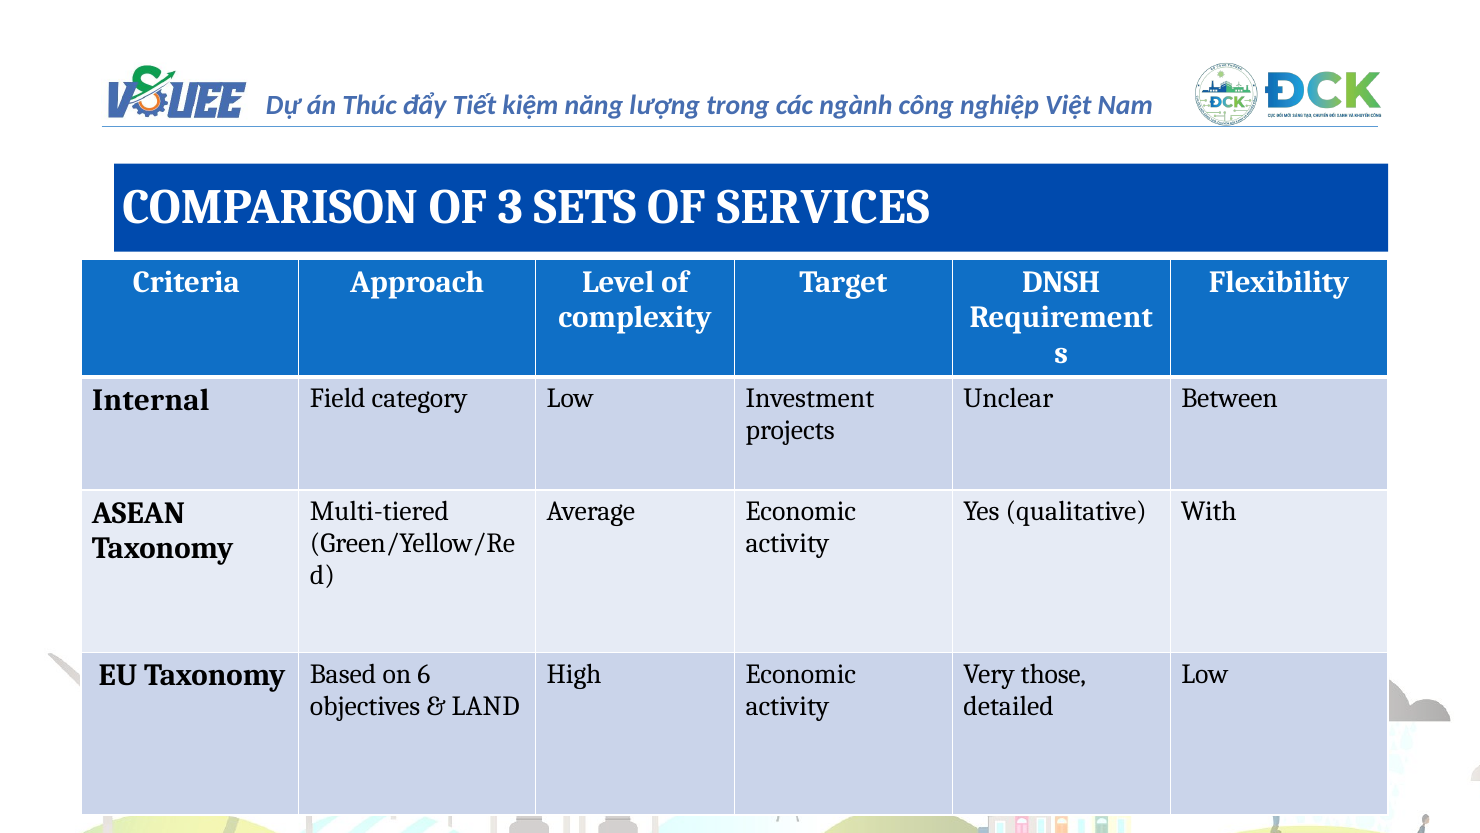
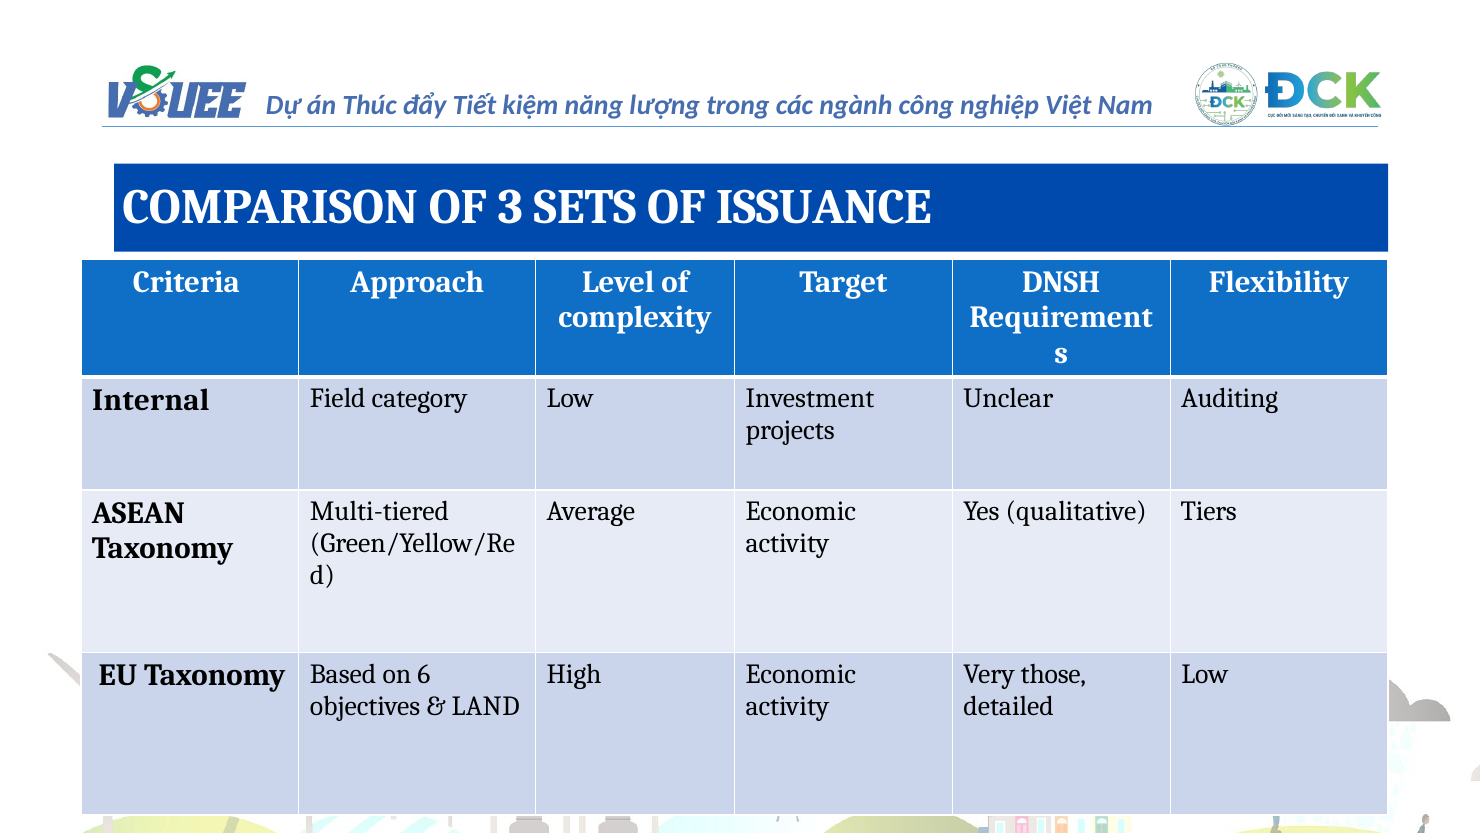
SERVICES: SERVICES -> ISSUANCE (824, 207)
Between: Between -> Auditing (1230, 398)
With: With -> Tiers (1209, 511)
